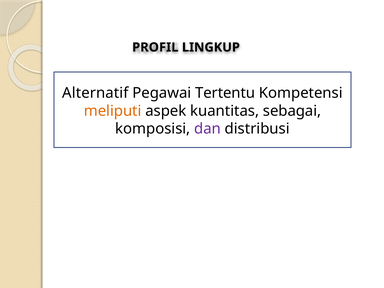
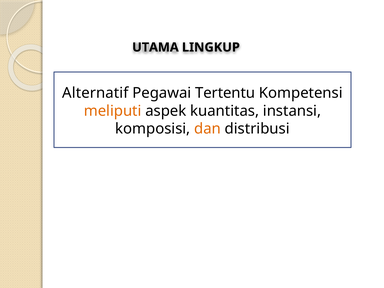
PROFIL: PROFIL -> UTAMA (155, 47)
sebagai: sebagai -> instansi (292, 111)
dan colour: purple -> orange (207, 129)
